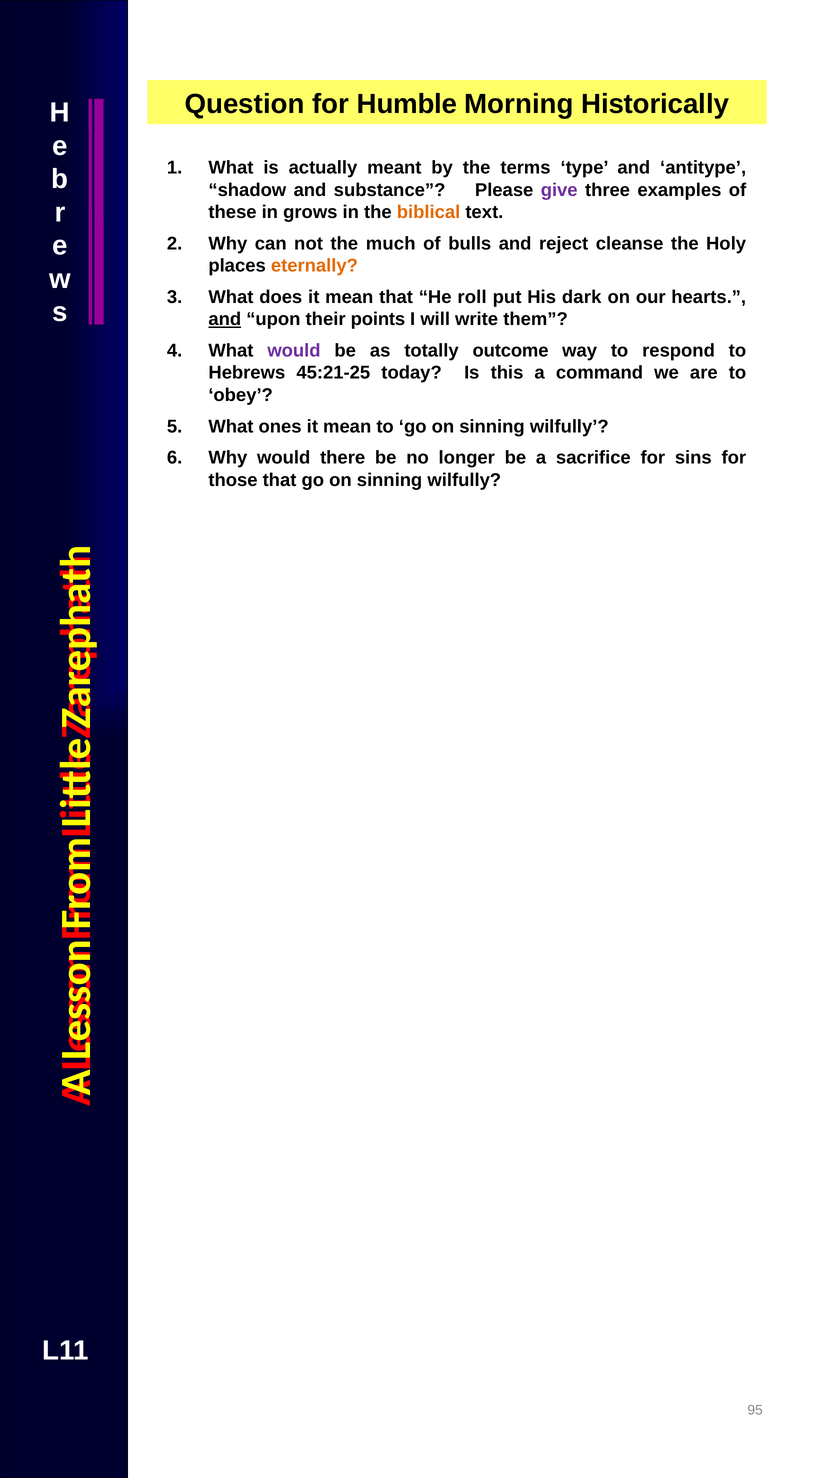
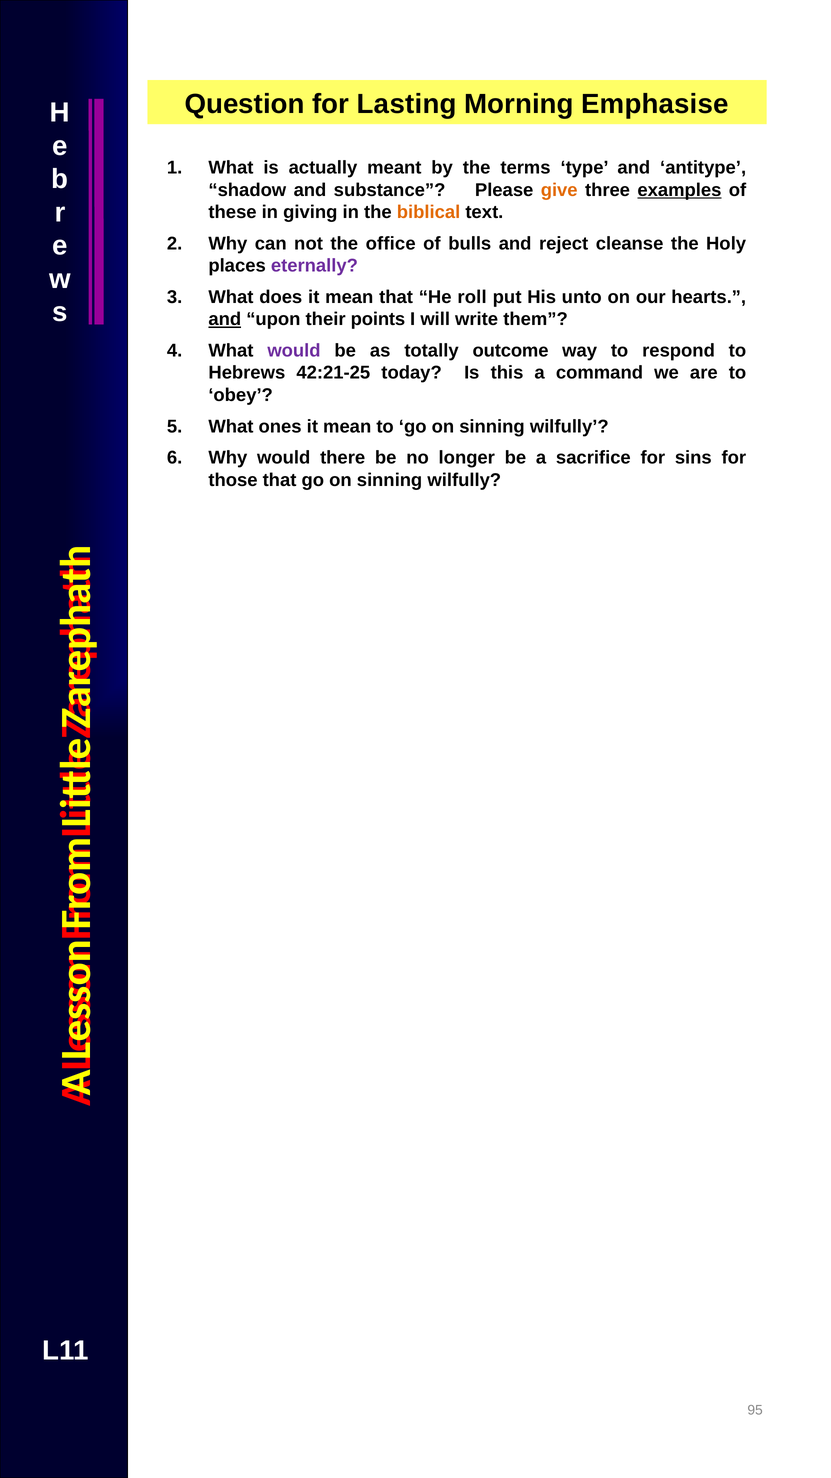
Humble: Humble -> Lasting (407, 104)
Historically: Historically -> Emphasise (655, 104)
give colour: purple -> orange (559, 190)
examples underline: none -> present (679, 190)
grows: grows -> giving (310, 212)
much: much -> office (391, 243)
eternally colour: orange -> purple (314, 266)
dark: dark -> unto (582, 297)
45:21-25: 45:21-25 -> 42:21-25 (333, 373)
